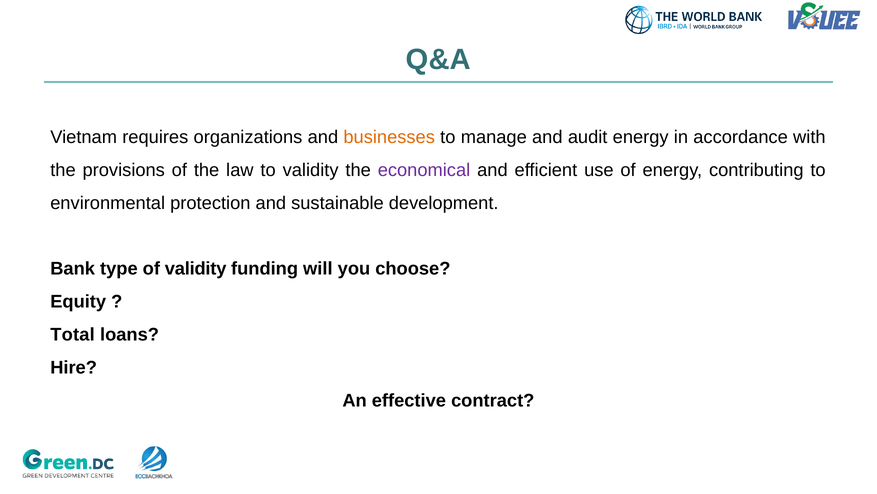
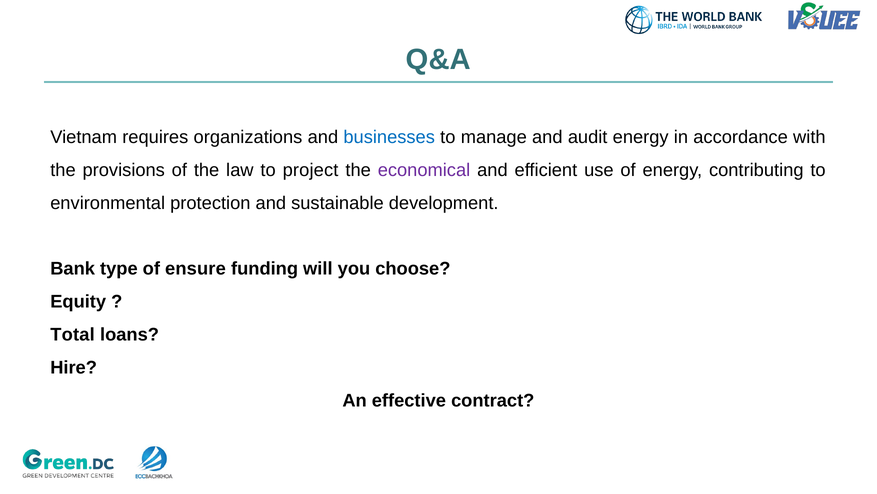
businesses colour: orange -> blue (389, 137)
to validity: validity -> project (311, 170)
of validity: validity -> ensure (195, 268)
